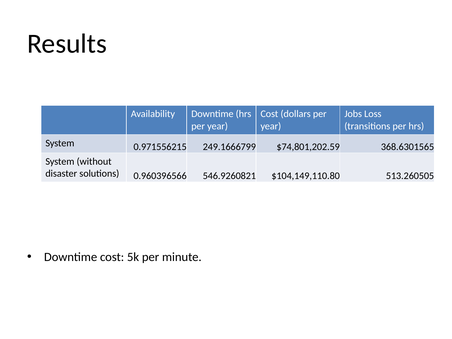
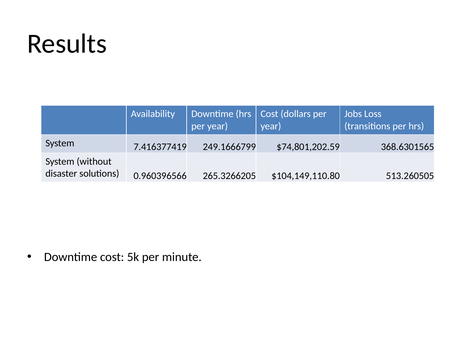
0.971556215: 0.971556215 -> 7.416377419 (160, 147)
546.9260821: 546.9260821 -> 265.3266205 (229, 176)
